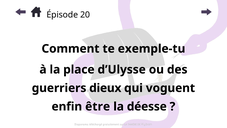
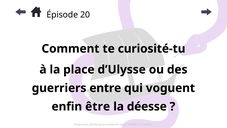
exemple-tu: exemple-tu -> curiosité-tu (152, 49)
dieux: dieux -> entre (105, 88)
